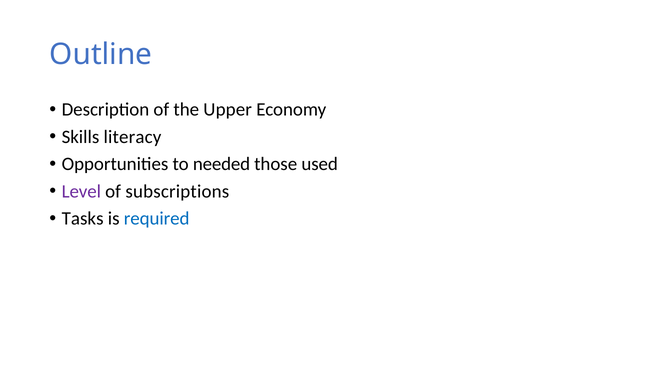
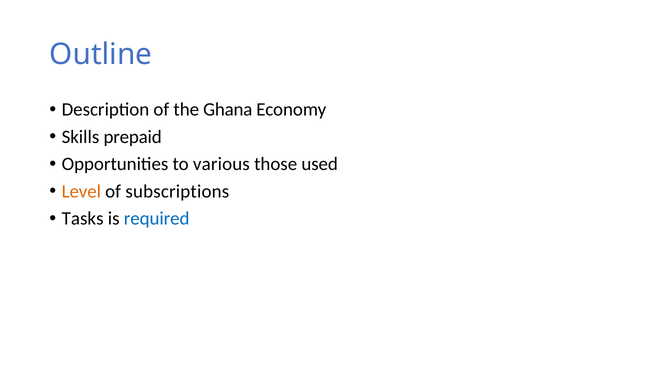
Upper: Upper -> Ghana (228, 110)
literacy: literacy -> prepaid (133, 137)
needed: needed -> various (221, 164)
Level colour: purple -> orange (81, 191)
